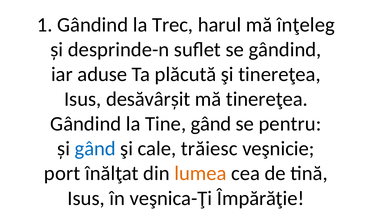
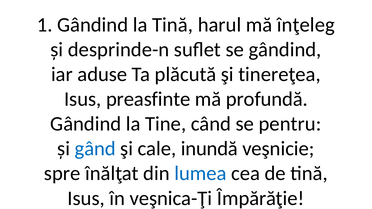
la Trec: Trec -> Tină (173, 25)
desăvârșit: desăvârșit -> preasfinte (148, 99)
mă tinereţea: tinereţea -> profundă (267, 99)
Tine gând: gând -> când (211, 124)
trăiesc: trăiesc -> inundă (209, 149)
port: port -> spre (62, 174)
lumea colour: orange -> blue (200, 174)
